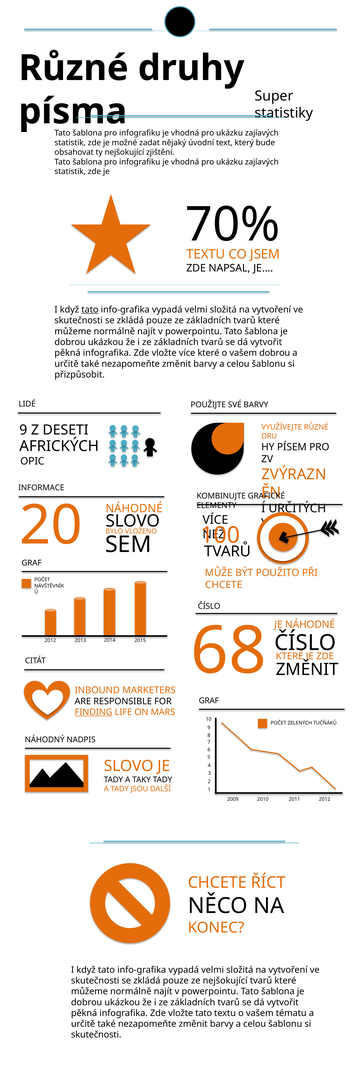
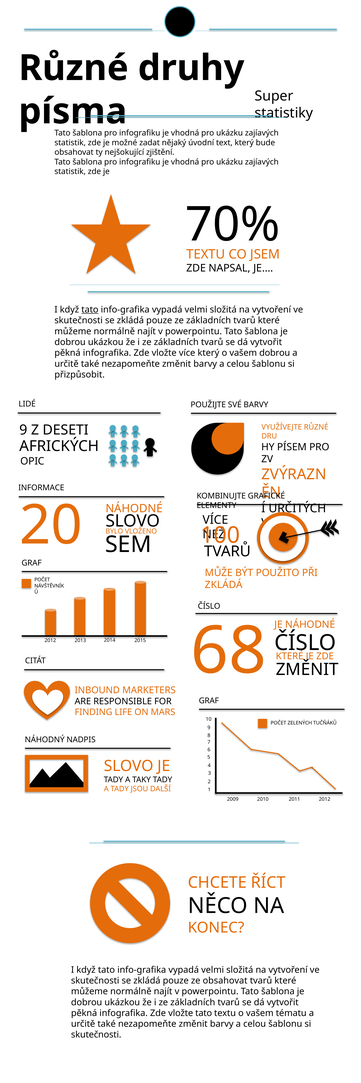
více které: které -> který (208, 353)
CHCETE: CHCETE -> ZKLÁDÁ (224, 585)
FINDING underline: present -> none (94, 712)
ze nejšokující: nejšokující -> obsahovat (225, 981)
